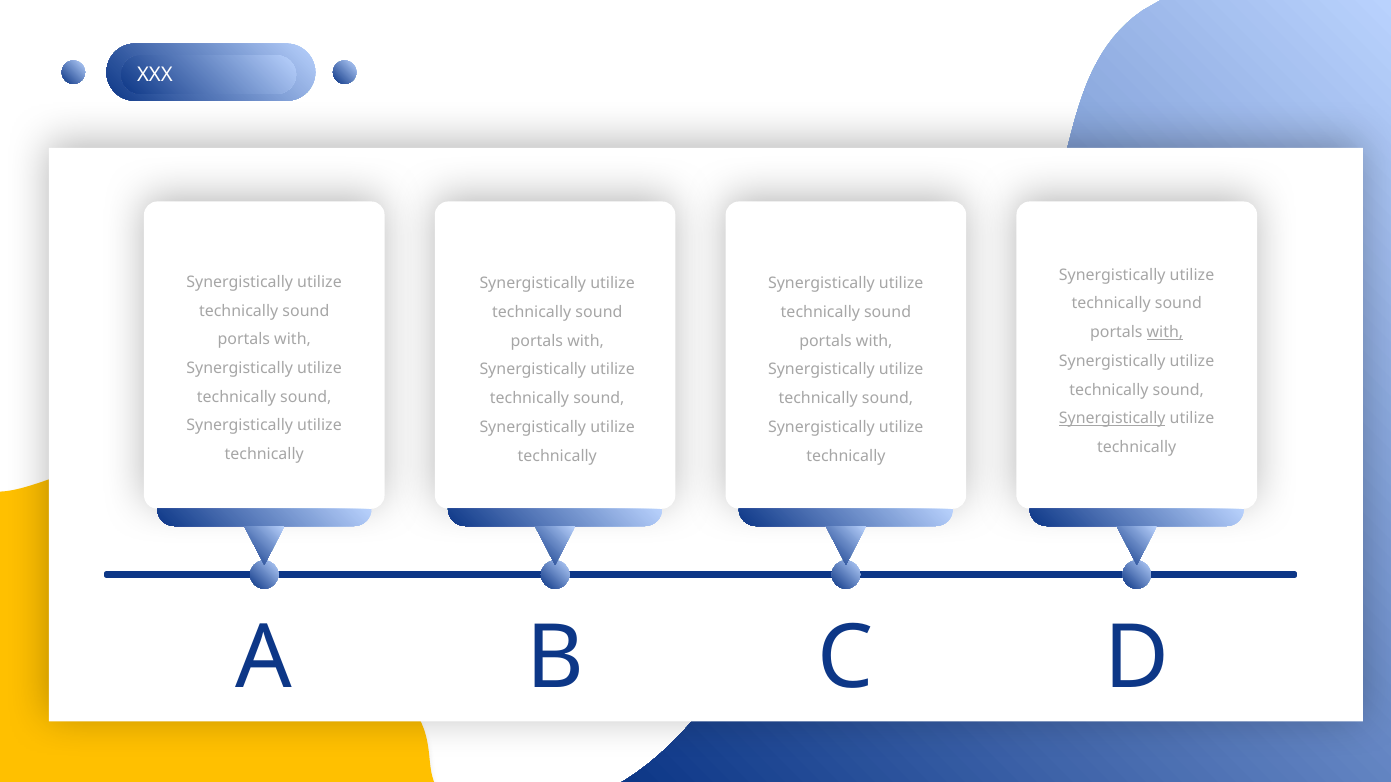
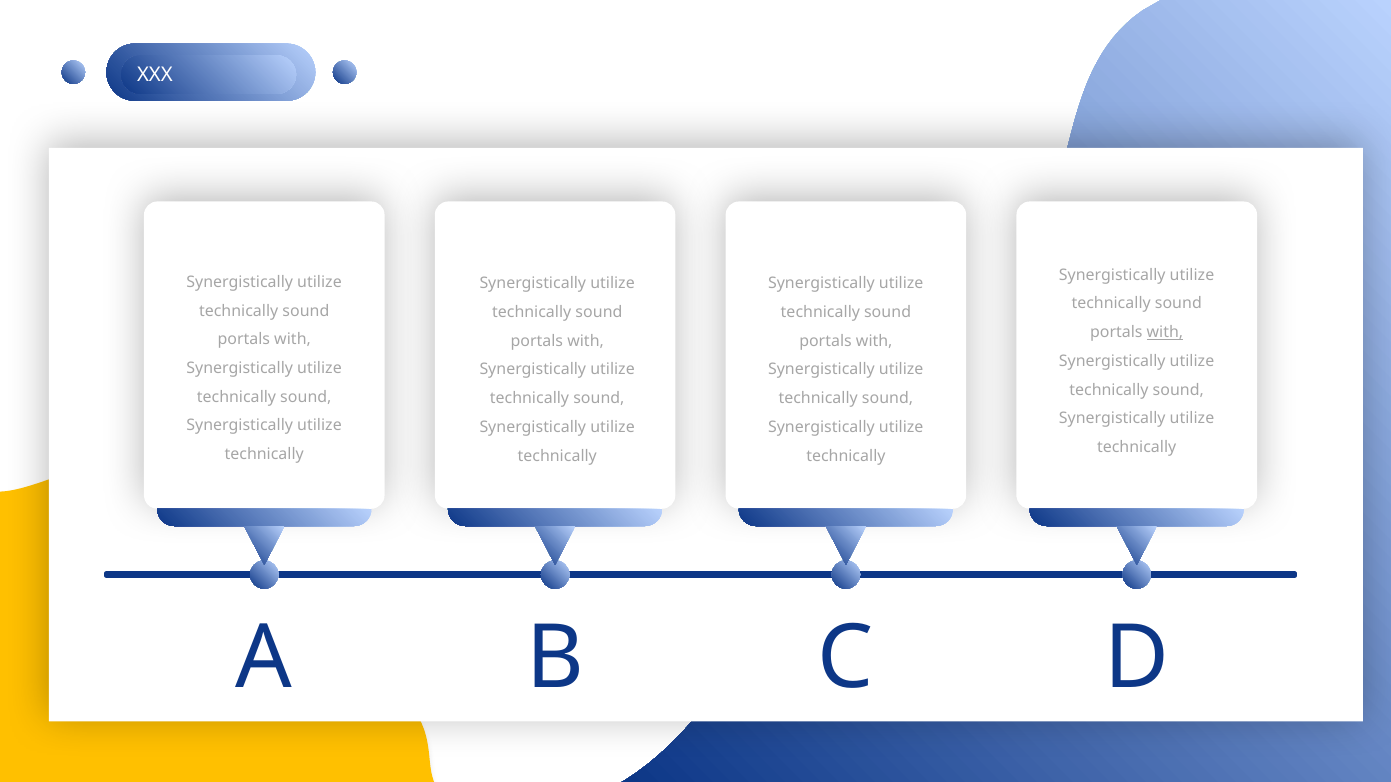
Synergistically underline: present -> none (1112, 419)
